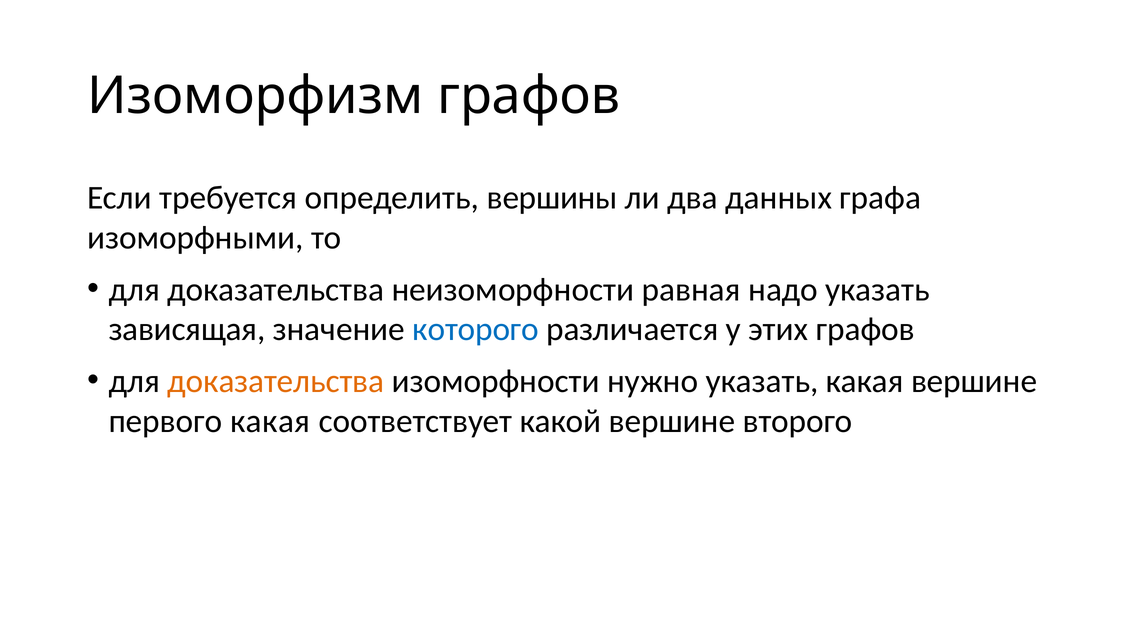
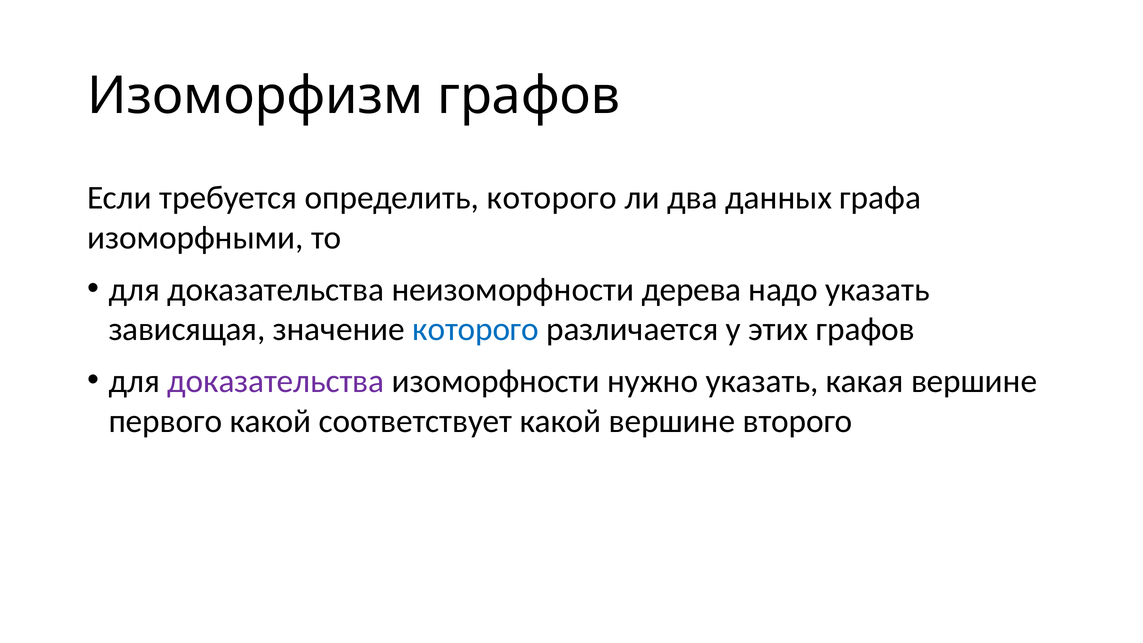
определить вершины: вершины -> которого (552, 198)
равная: равная -> дерева (691, 289)
доказательства colour: orange -> purple (276, 381)
первого какая: какая -> какой (270, 421)
